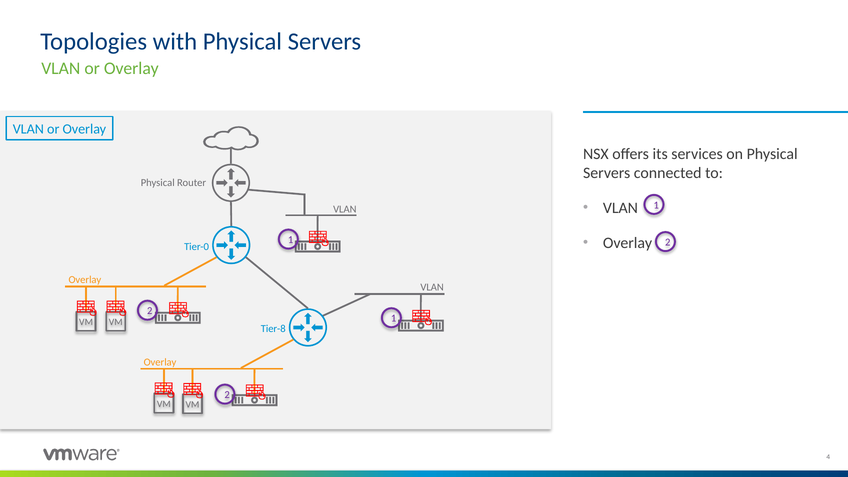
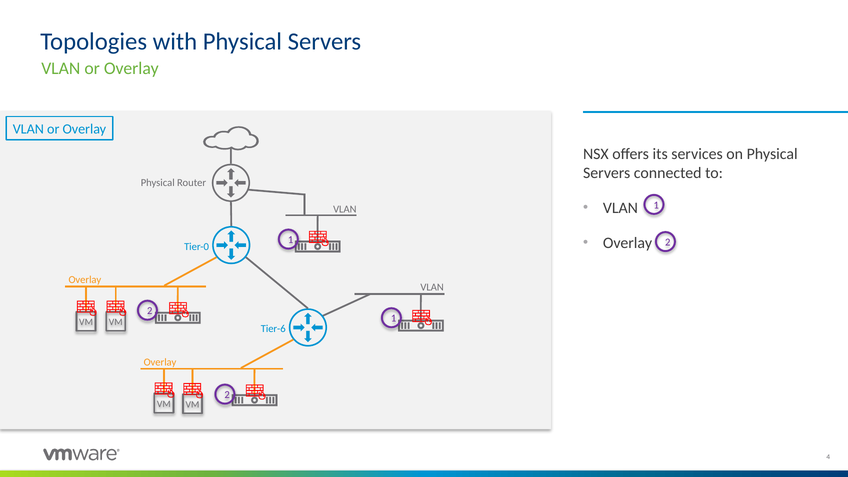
Tier-8: Tier-8 -> Tier-6 (273, 329)
